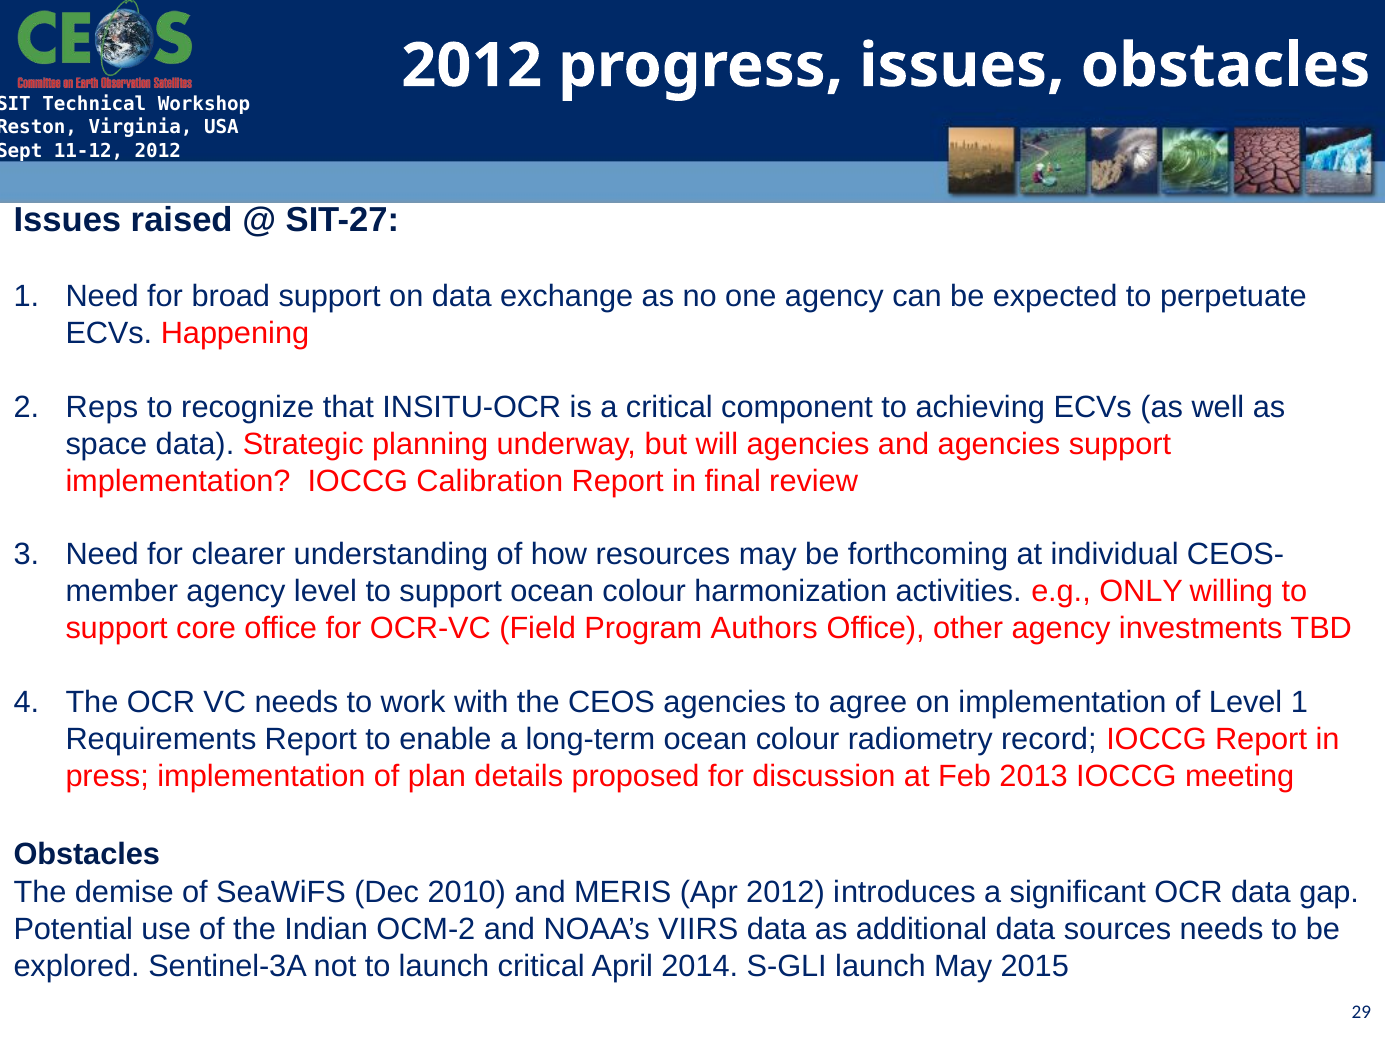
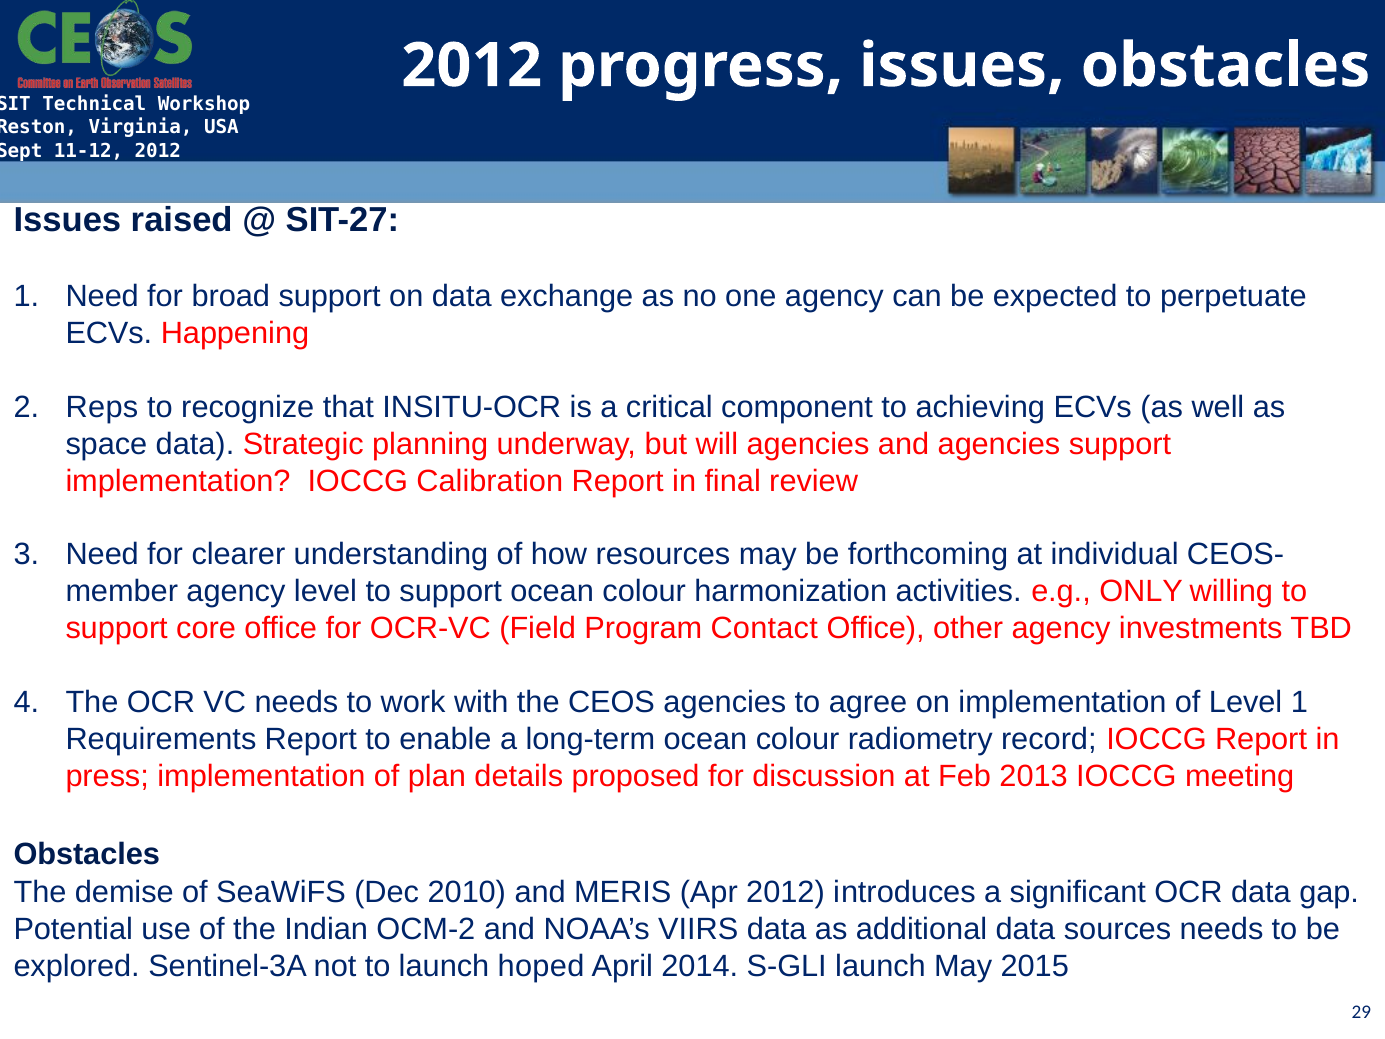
Authors: Authors -> Contact (764, 629)
launch critical: critical -> hoped (541, 966)
